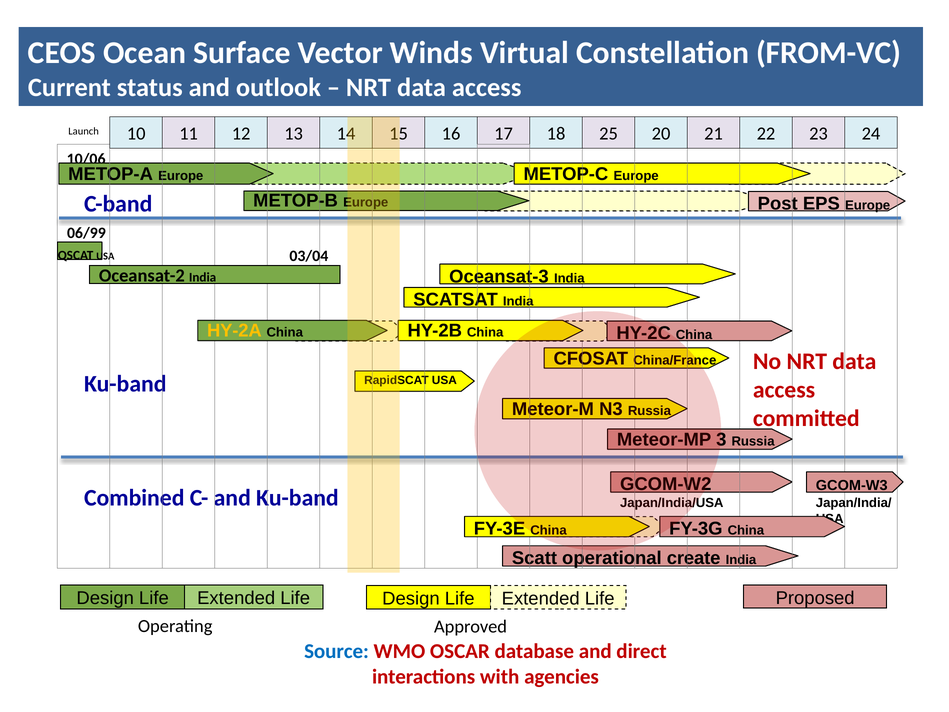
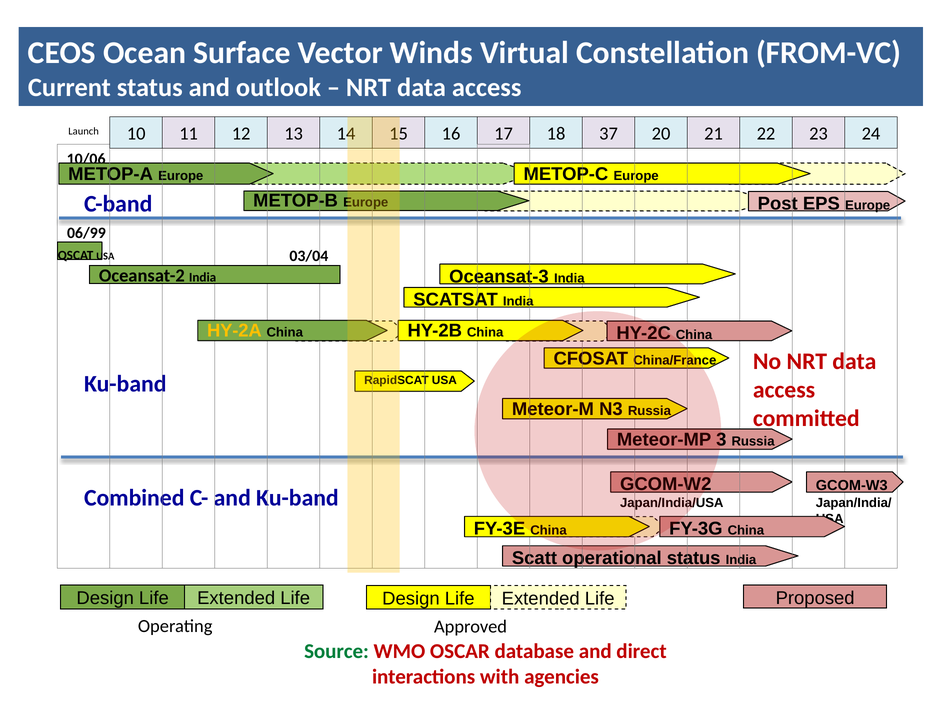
25: 25 -> 37 (609, 134)
operational create: create -> status (694, 558)
Source colour: blue -> green (337, 651)
